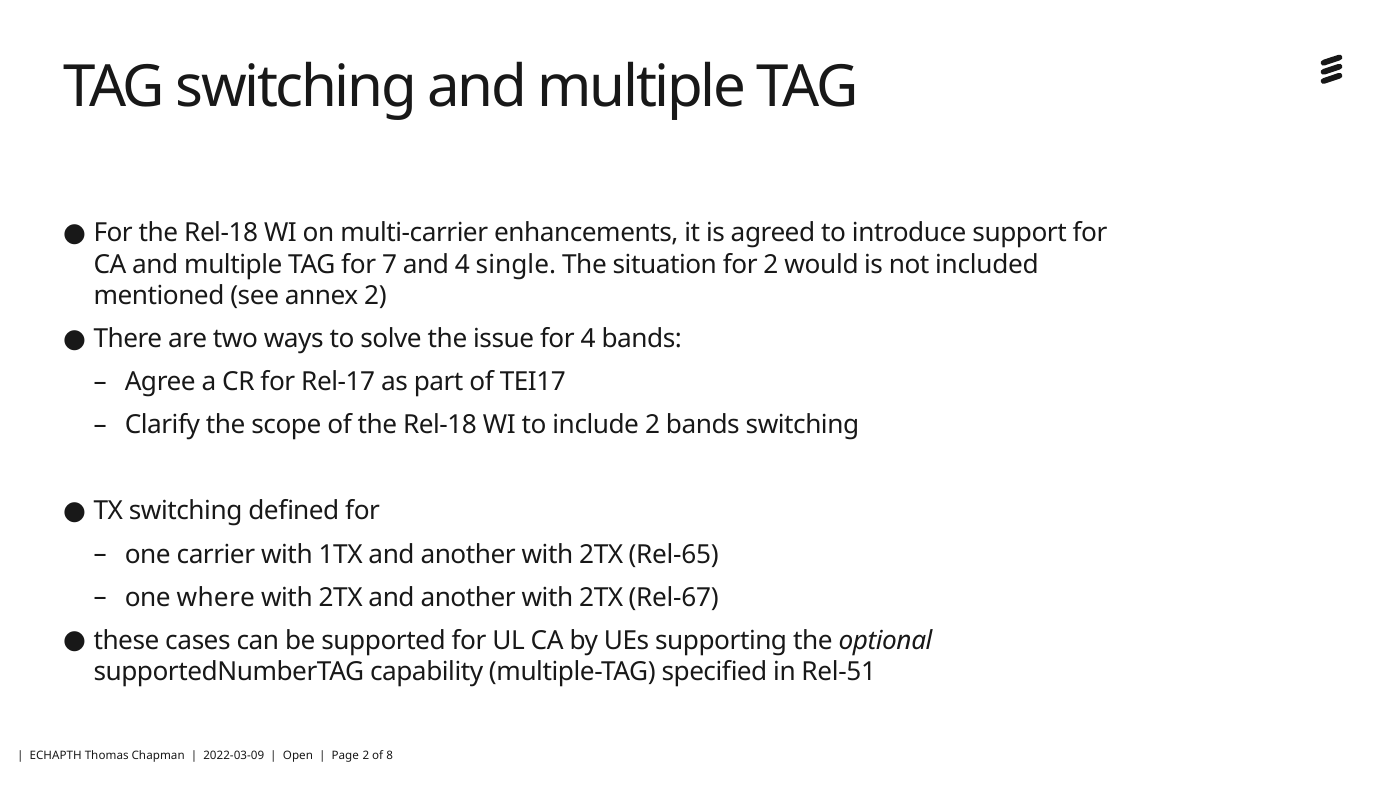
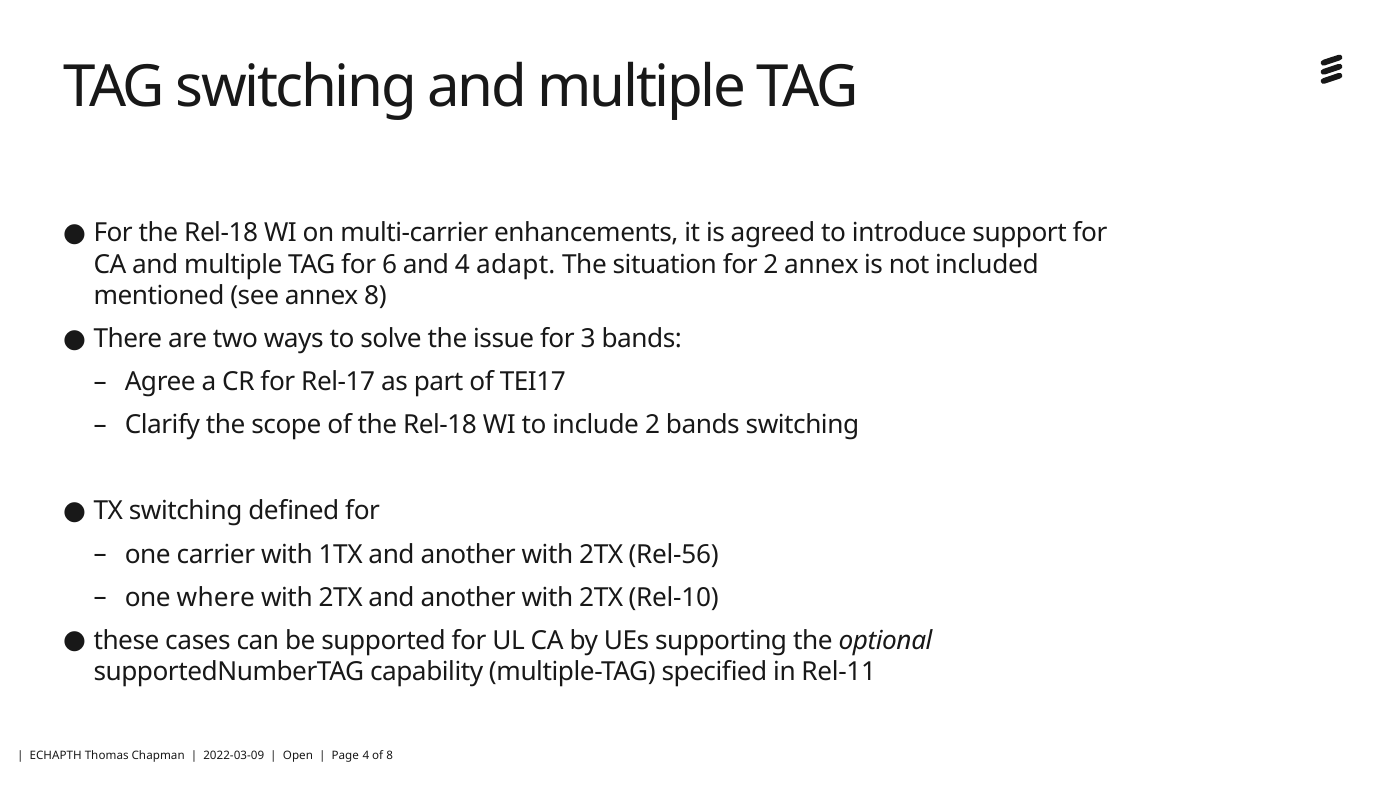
7: 7 -> 6 (390, 264)
single: single -> adapt (516, 264)
2 would: would -> annex (821, 264)
annex 2: 2 -> 8 (376, 296)
for 4: 4 -> 3 (588, 339)
Rel-65: Rel-65 -> Rel-56 (674, 554)
Rel-67: Rel-67 -> Rel-10 (674, 597)
Rel-51: Rel-51 -> Rel-11 (839, 672)
2: 2 -> 4 (366, 755)
